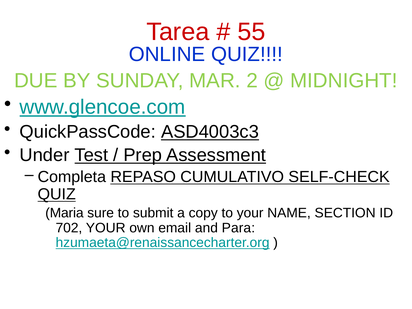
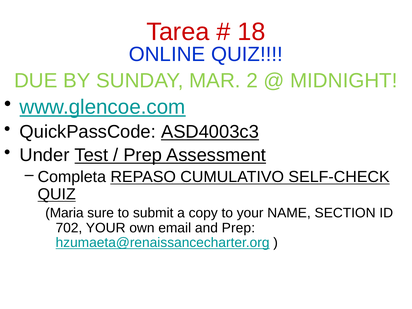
55: 55 -> 18 (251, 32)
and Para: Para -> Prep (238, 228)
